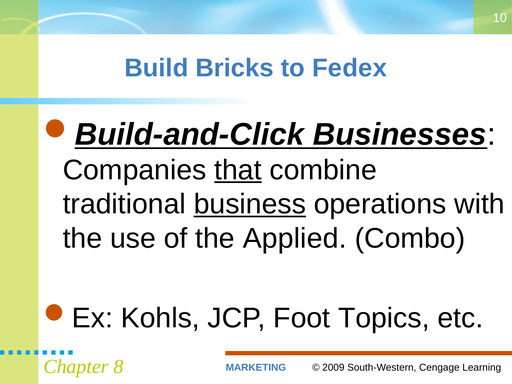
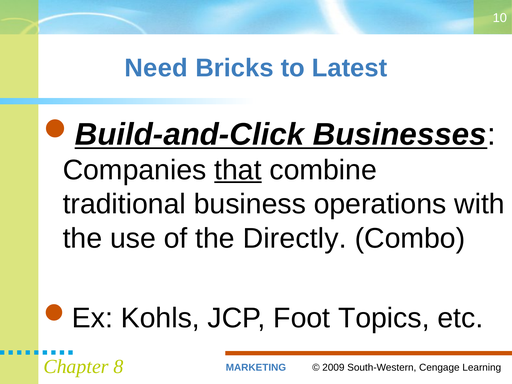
Build: Build -> Need (156, 68)
Fedex: Fedex -> Latest (350, 68)
business underline: present -> none (250, 204)
Applied: Applied -> Directly (295, 238)
